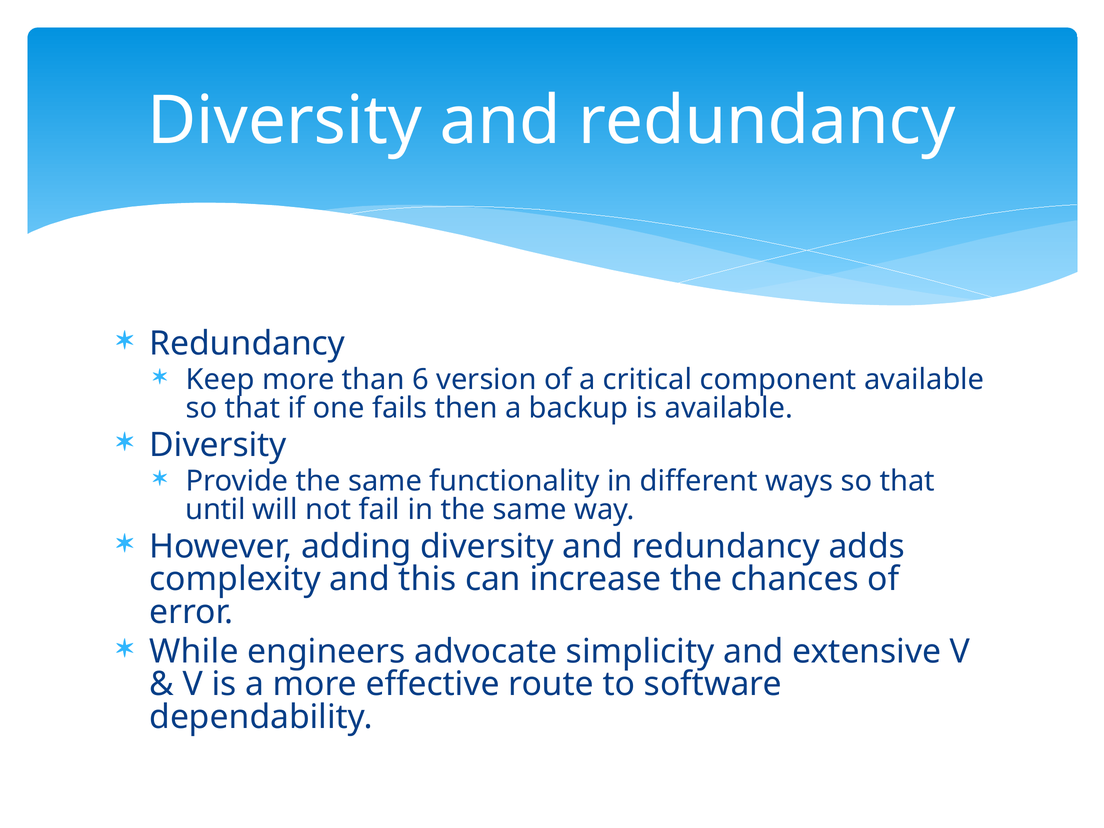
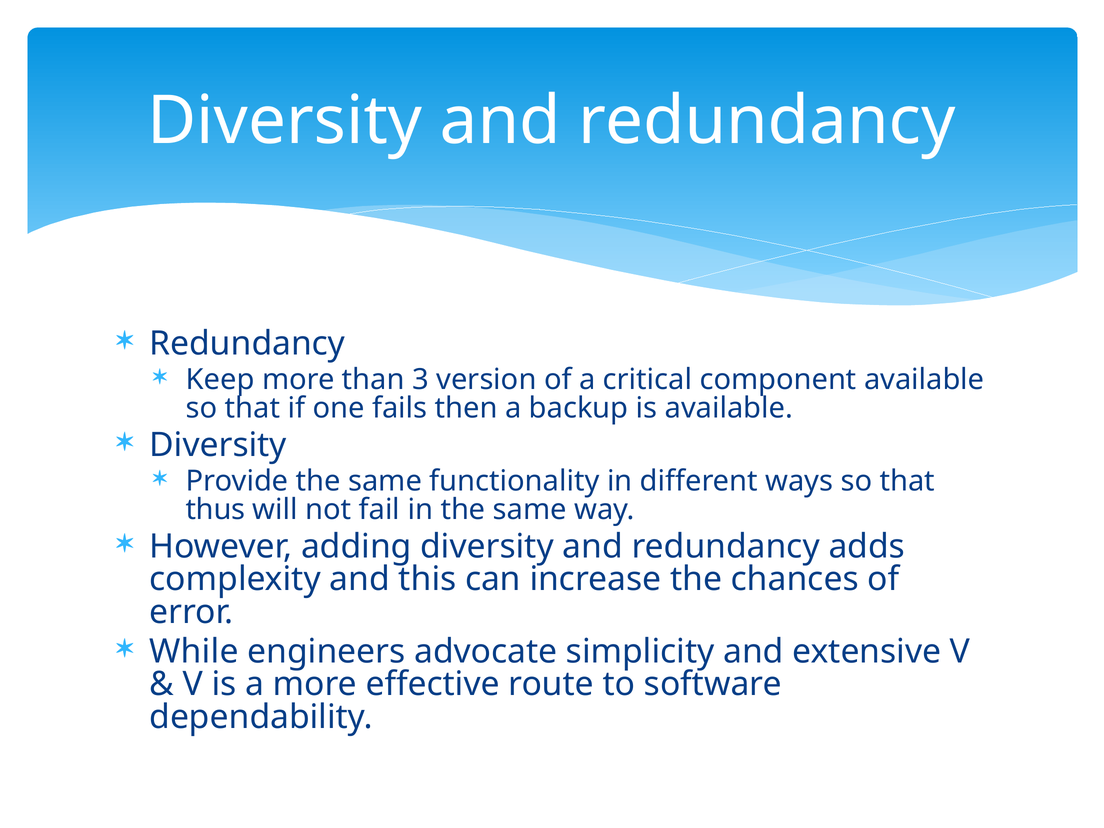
6: 6 -> 3 (420, 380)
until: until -> thus (216, 510)
